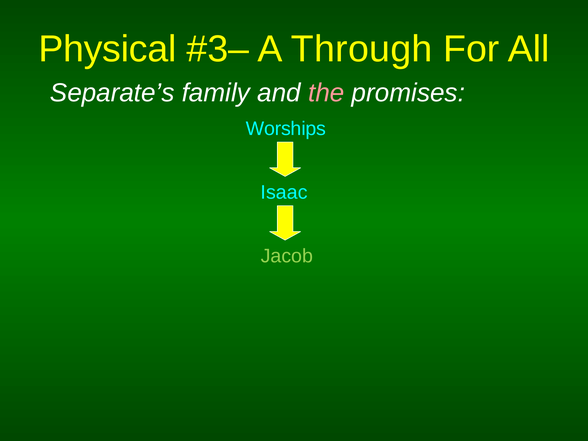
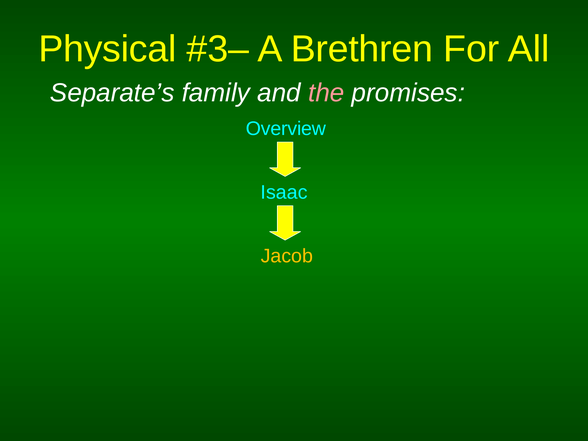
Through: Through -> Brethren (362, 49)
Worships: Worships -> Overview (286, 129)
Jacob colour: light green -> yellow (287, 256)
